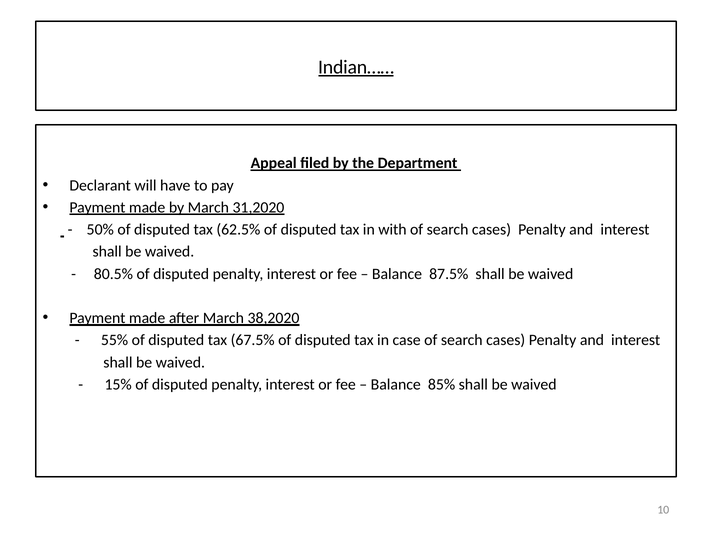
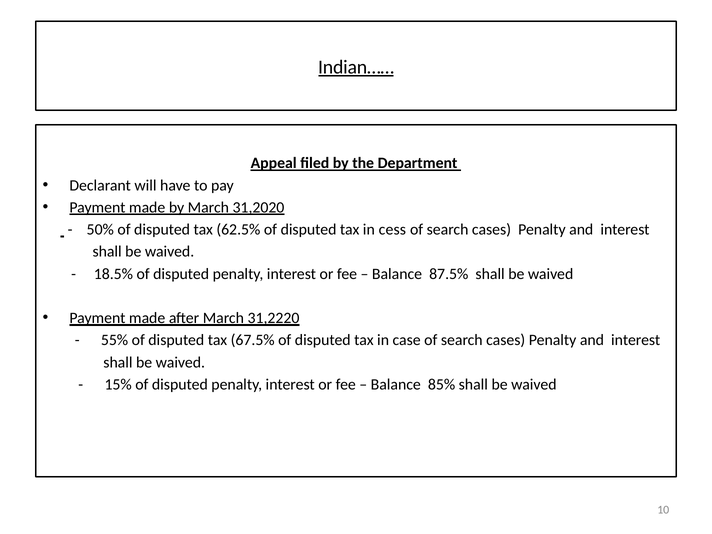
with: with -> cess (392, 230)
80.5%: 80.5% -> 18.5% (113, 274)
38,2020: 38,2020 -> 31,2220 (273, 318)
